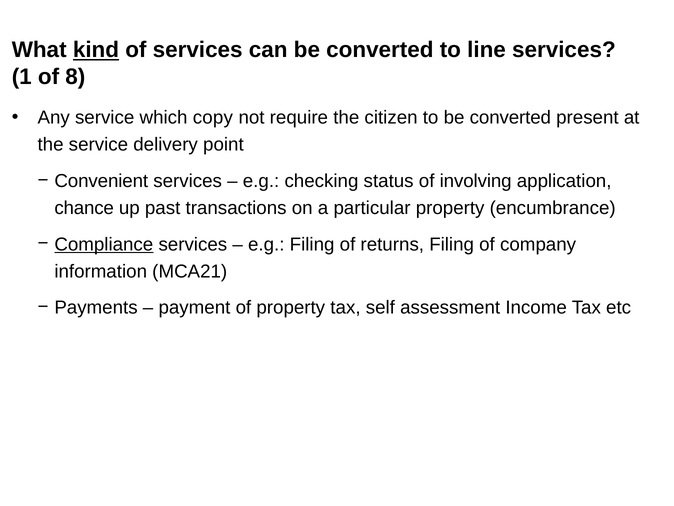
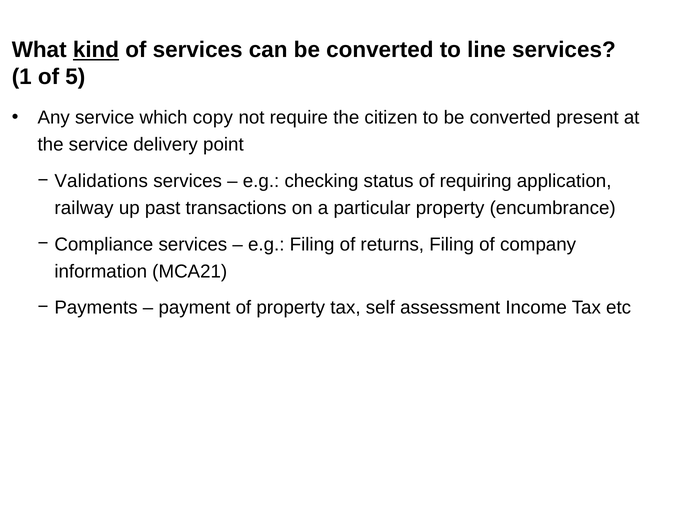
8: 8 -> 5 (75, 77)
Convenient: Convenient -> Validations (101, 181)
involving: involving -> requiring (476, 181)
chance: chance -> railway (84, 208)
Compliance underline: present -> none (104, 244)
